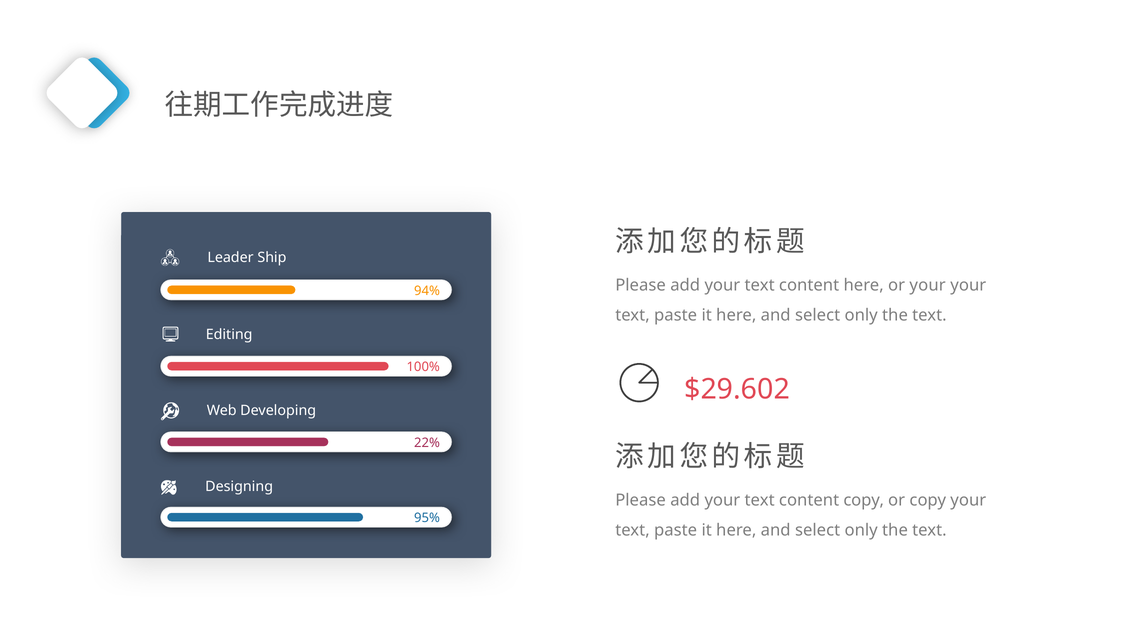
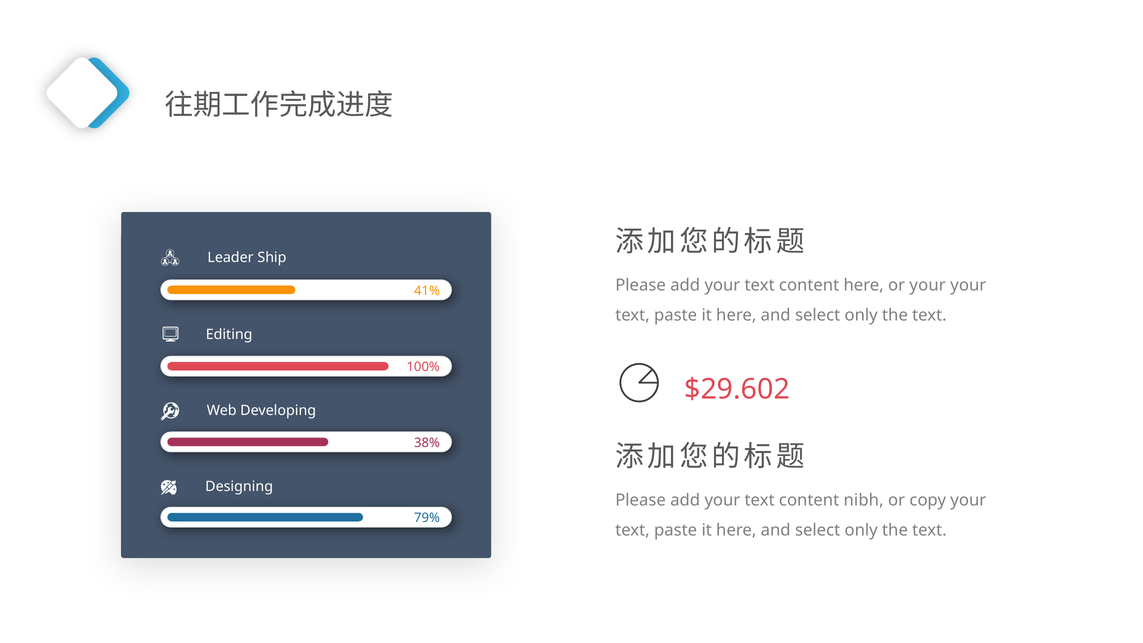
94%: 94% -> 41% (427, 291)
22%: 22% -> 38% (427, 443)
content copy: copy -> nibh (864, 500)
95%: 95% -> 79% (427, 518)
